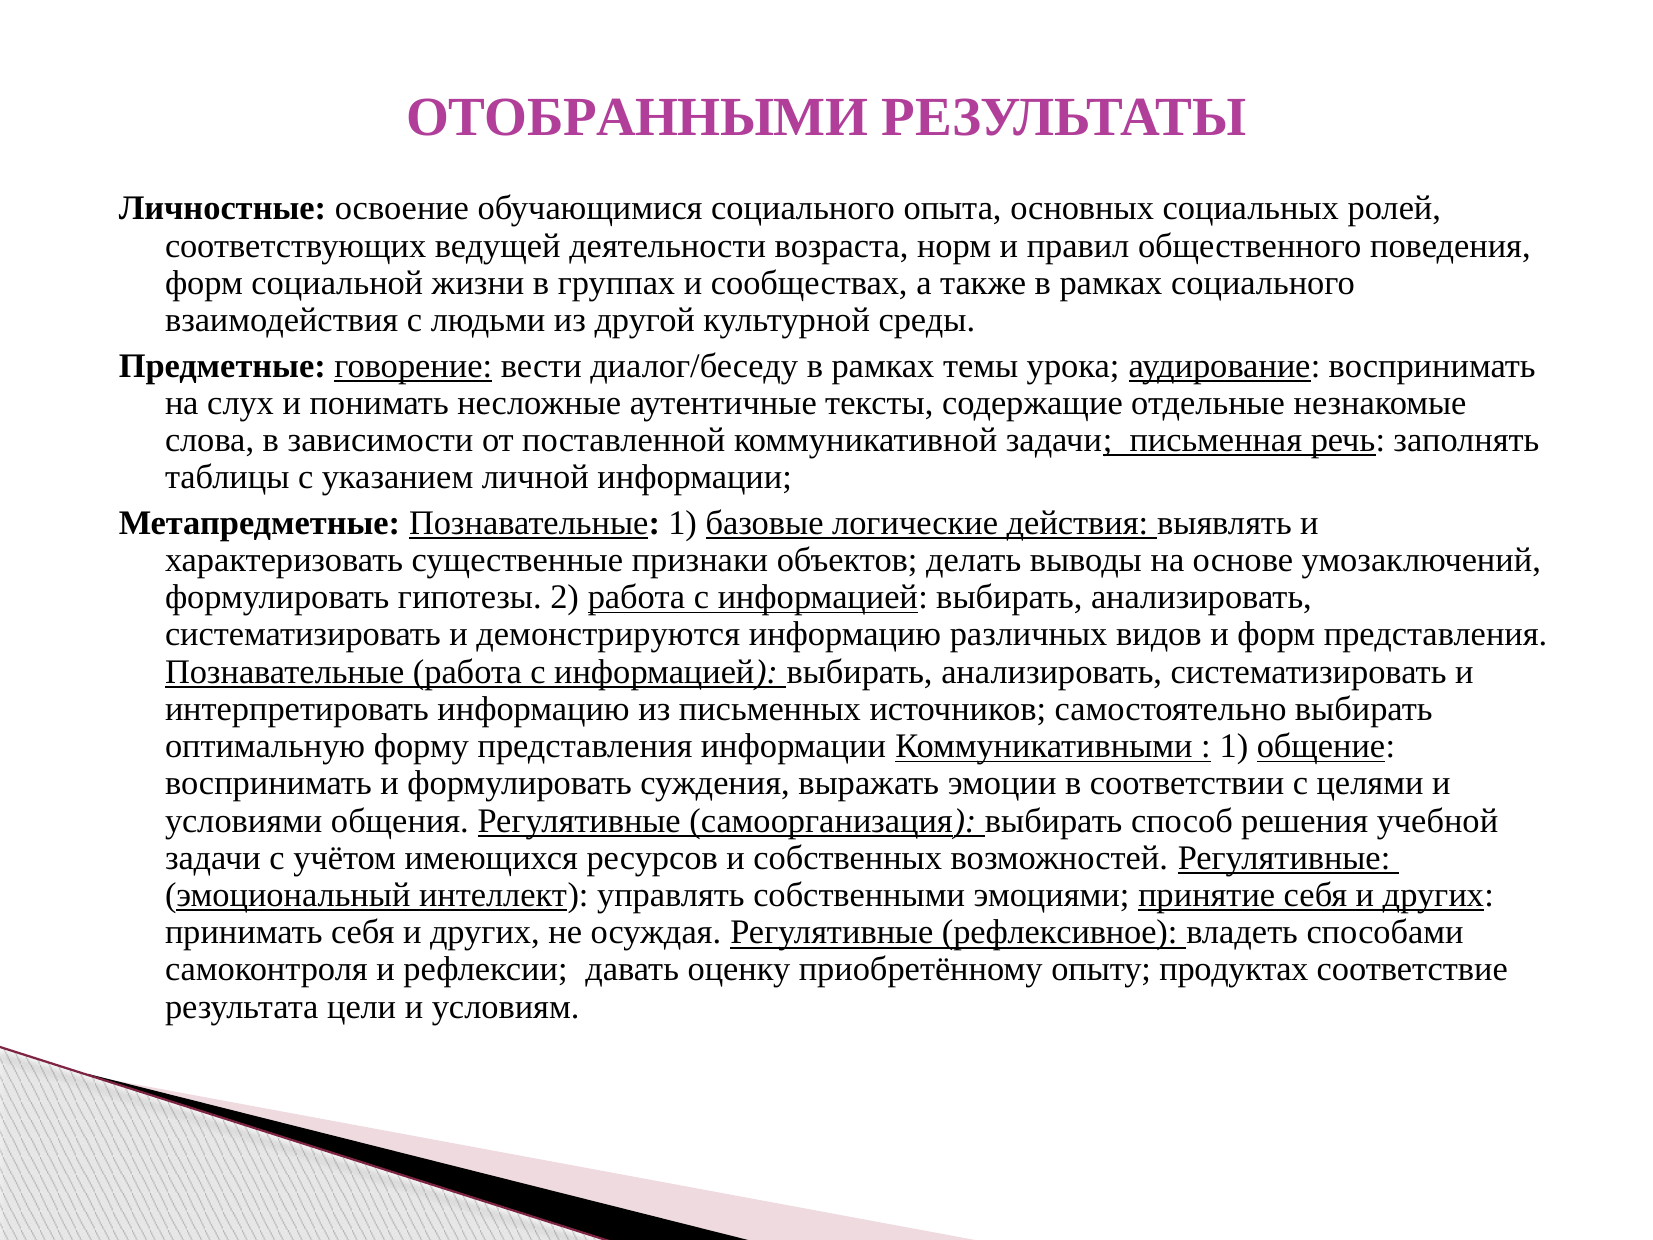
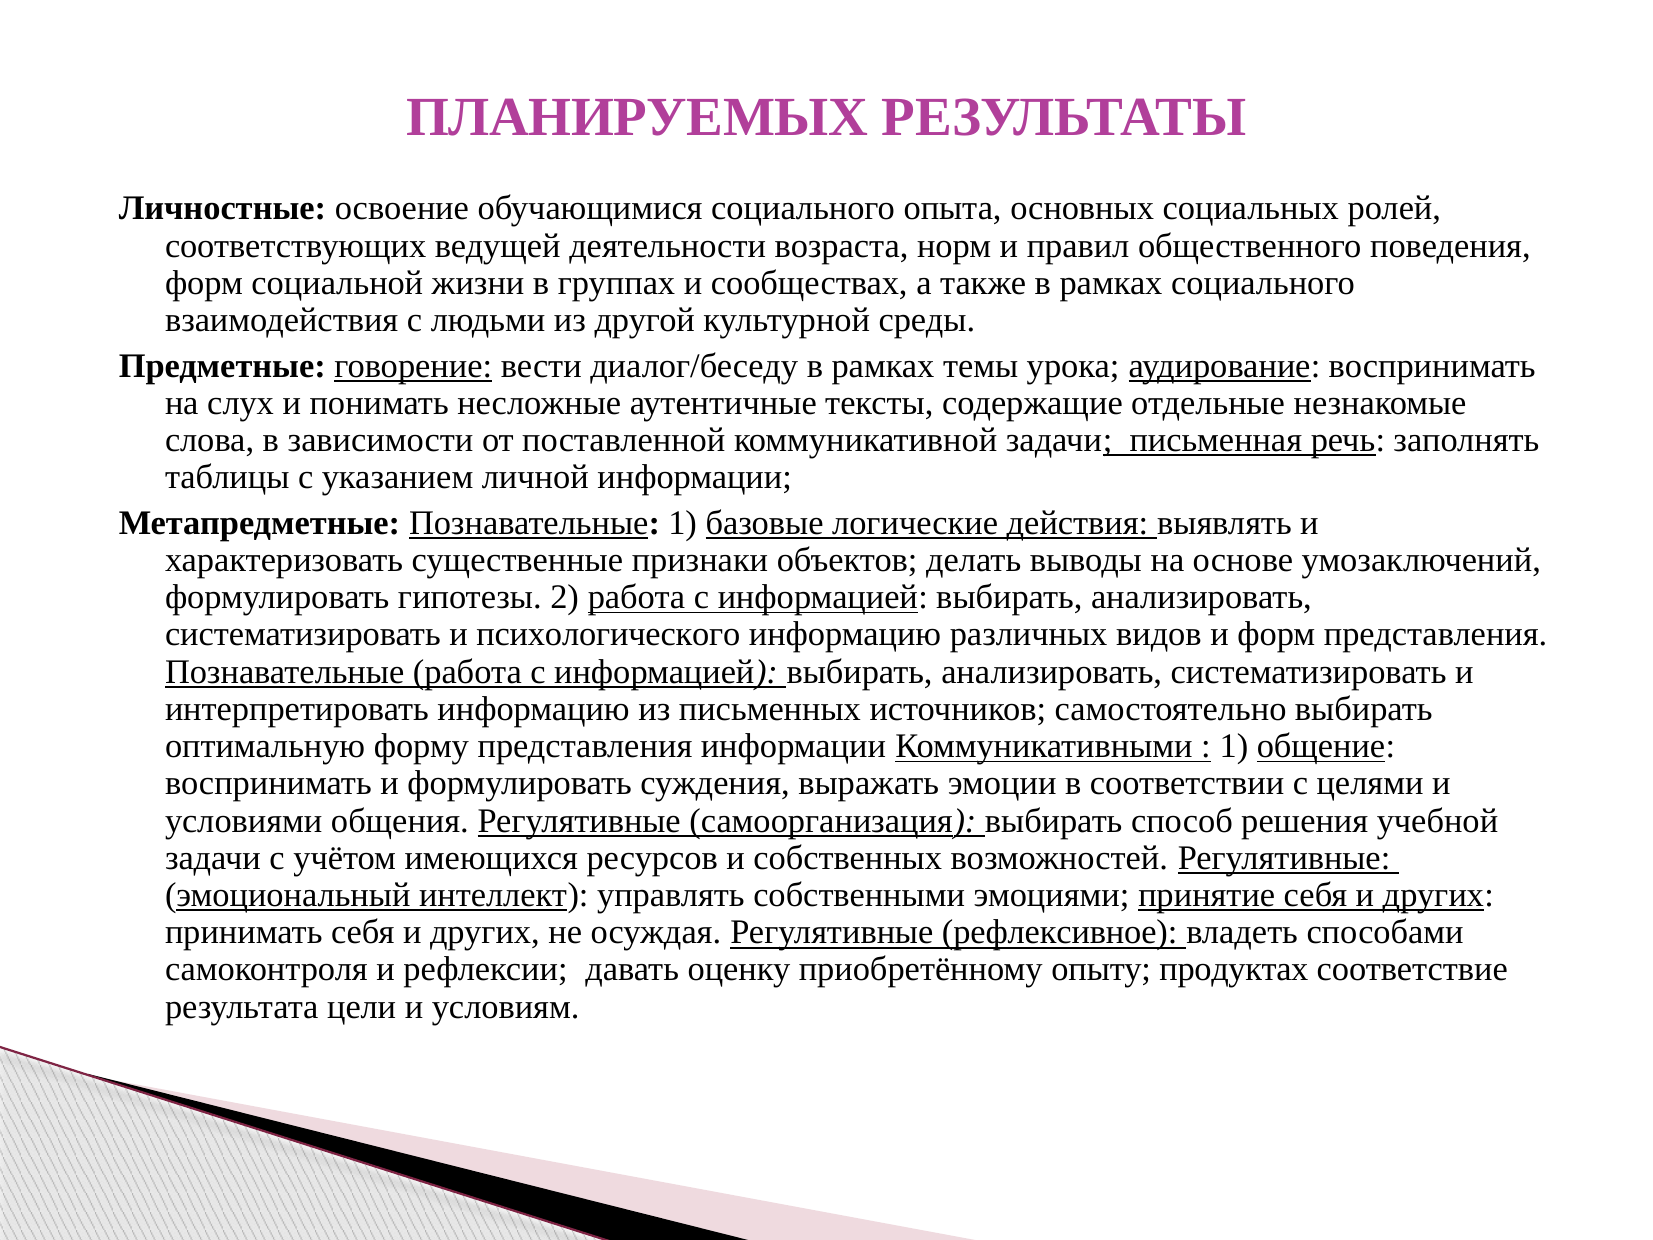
ОТОБРАННЫМИ: ОТОБРАННЫМИ -> ПЛАНИРУЕМЫХ (637, 117)
демонстрируются: демонстрируются -> психологического (608, 634)
